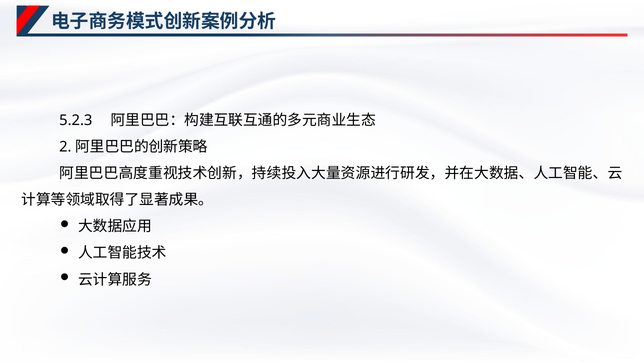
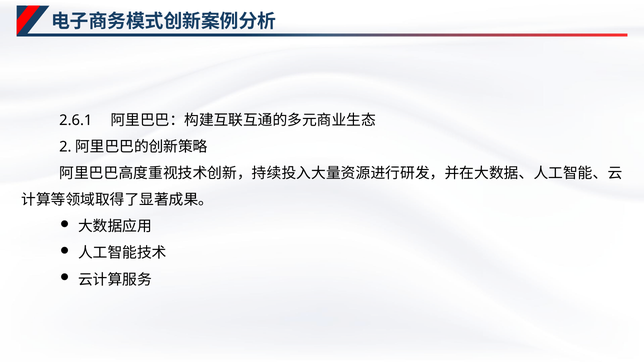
5.2.3: 5.2.3 -> 2.6.1 (76, 121)
